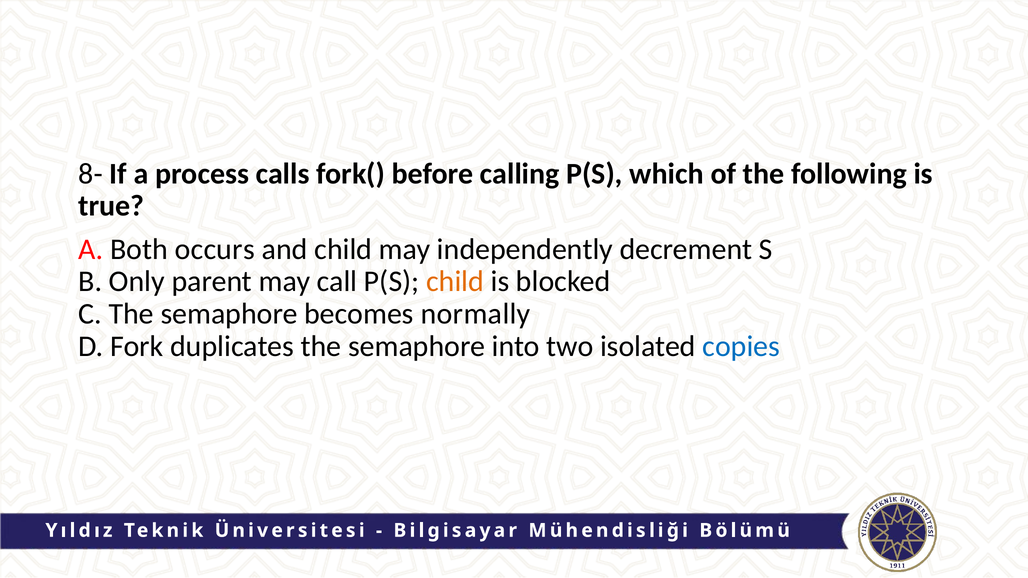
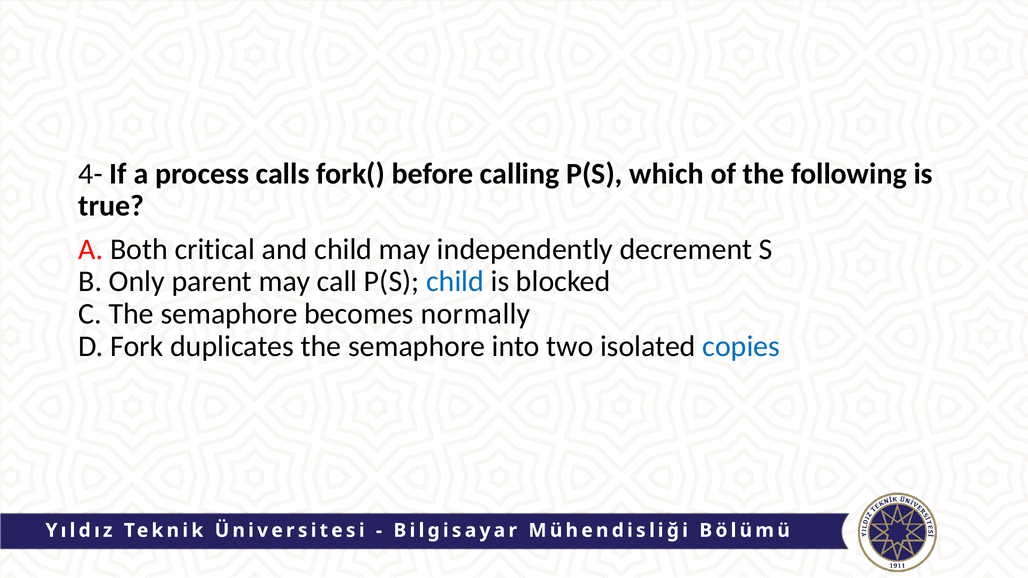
8-: 8- -> 4- (91, 174)
occurs: occurs -> critical (215, 249)
child colour: orange -> blue (455, 282)
